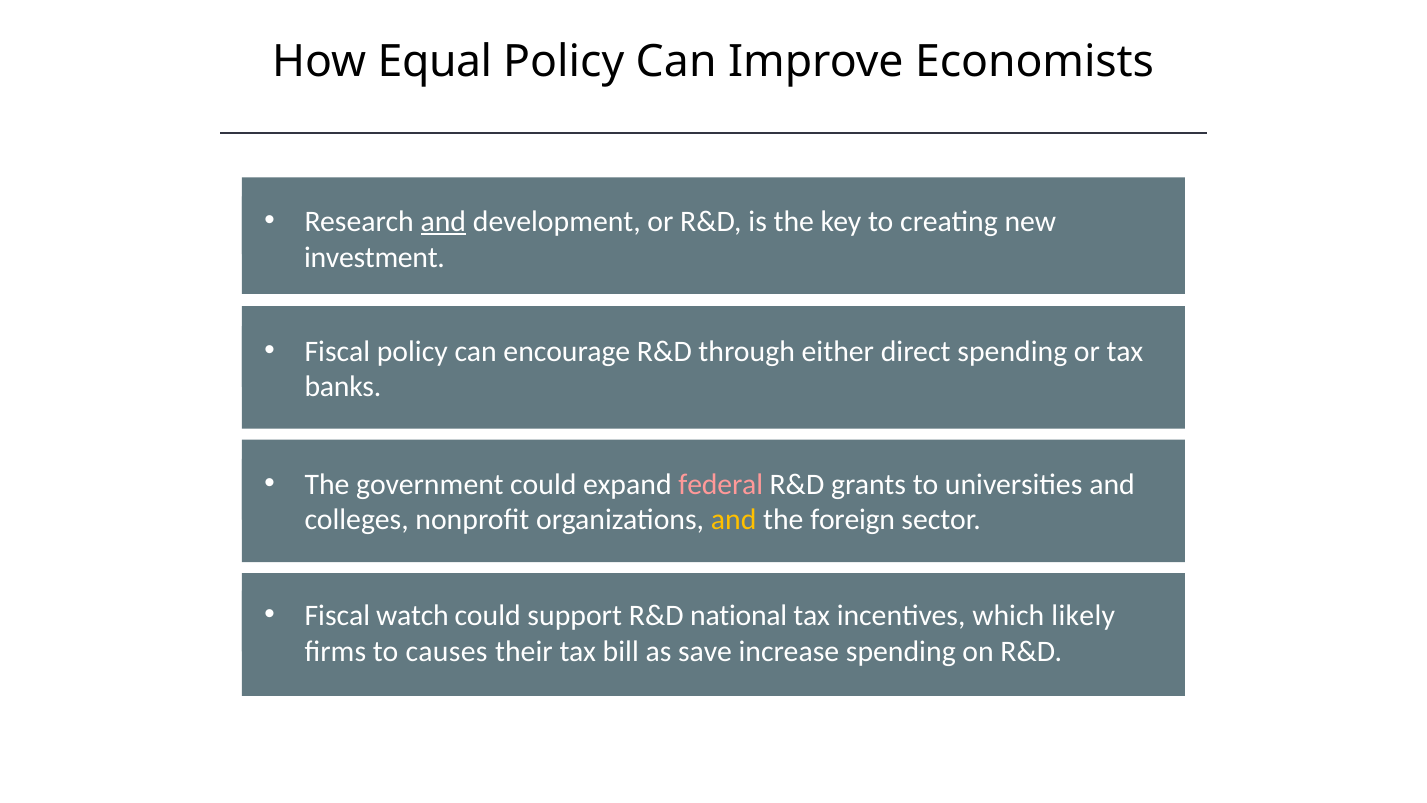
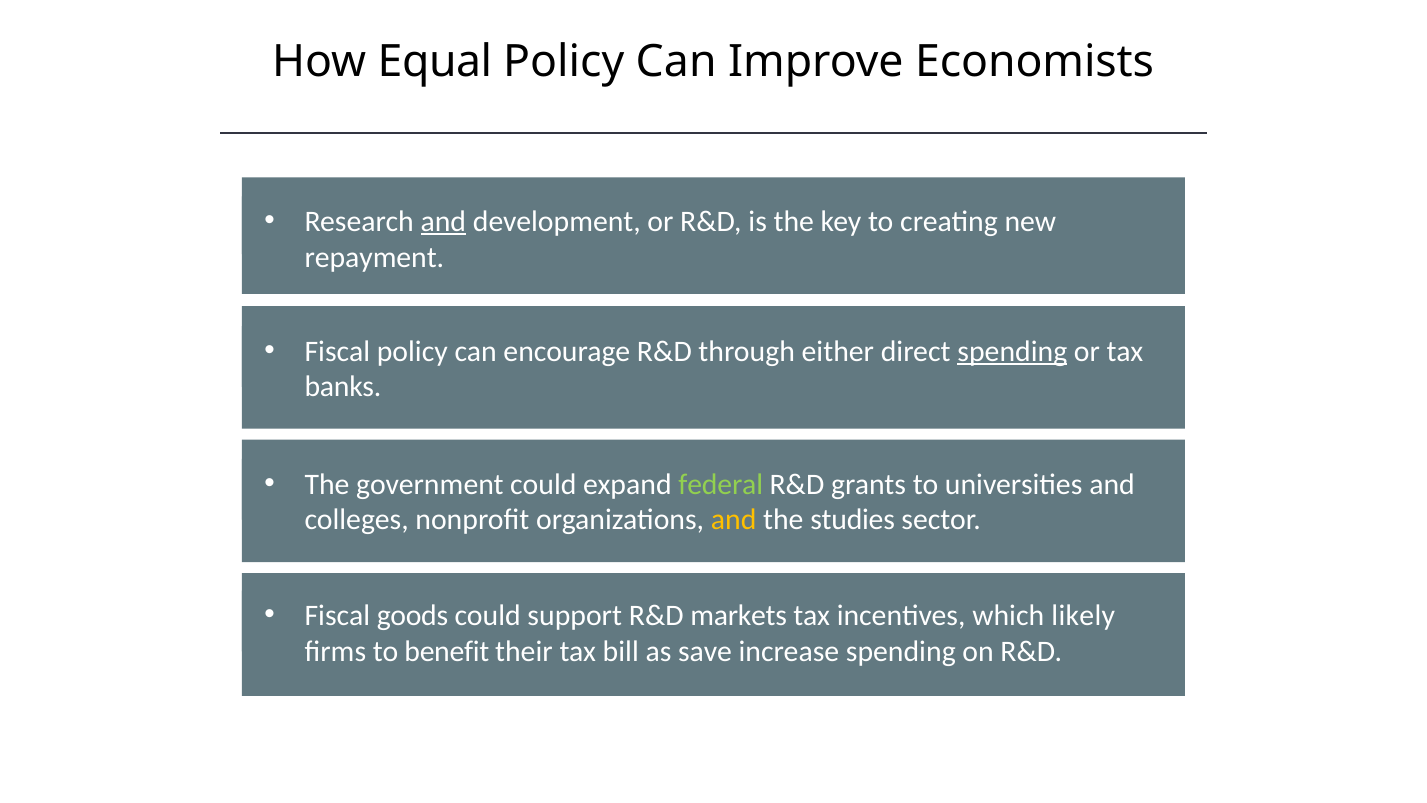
investment: investment -> repayment (374, 257)
spending underline: none -> present (1012, 351)
federal colour: pink -> light green (721, 484)
foreign: foreign -> studies (853, 520)
watch: watch -> goods (412, 616)
national: national -> markets (739, 616)
causes: causes -> benefit (447, 651)
